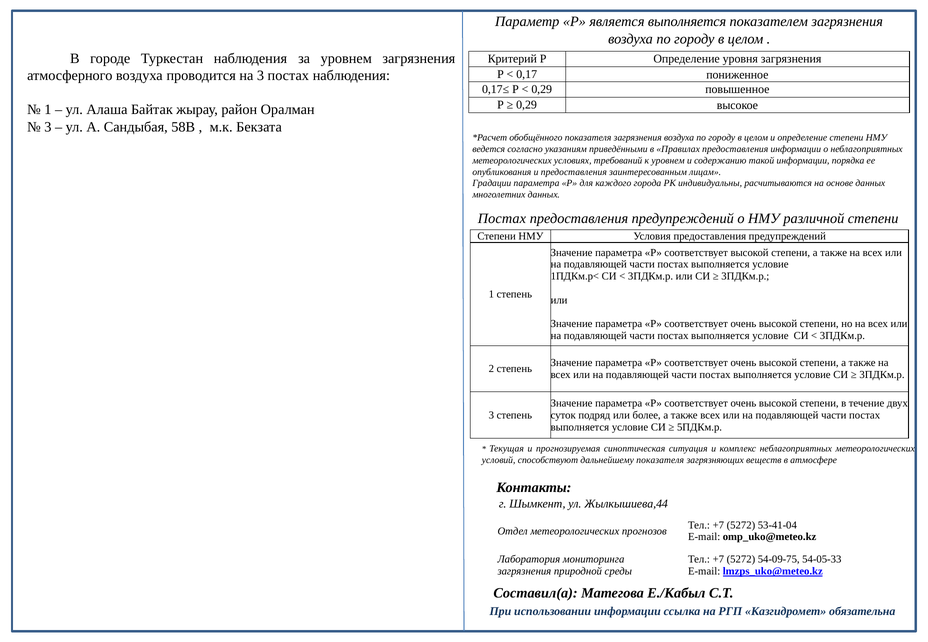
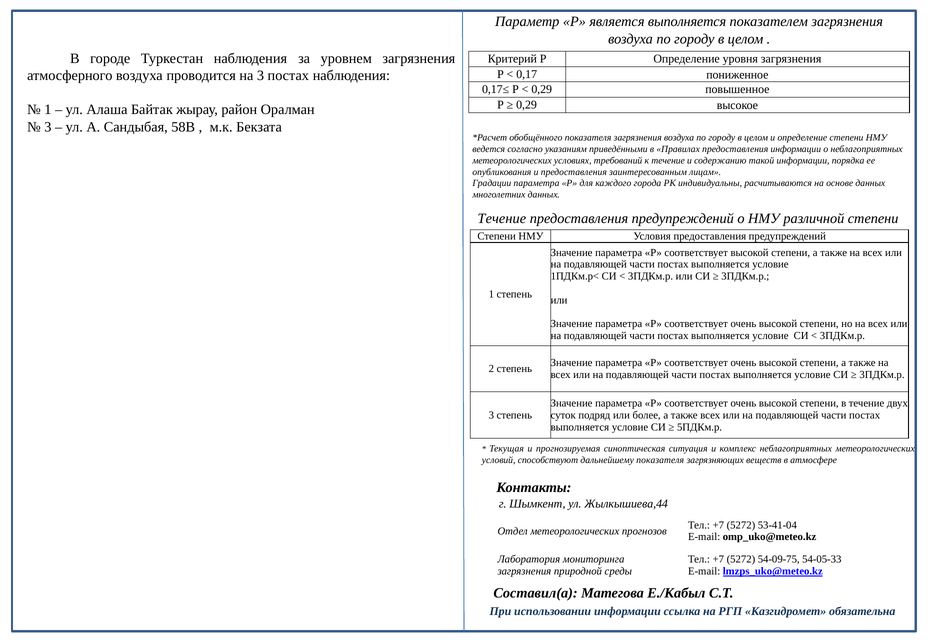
к уровнем: уровнем -> течение (668, 161)
Постах: Постах -> Течение (502, 219)
